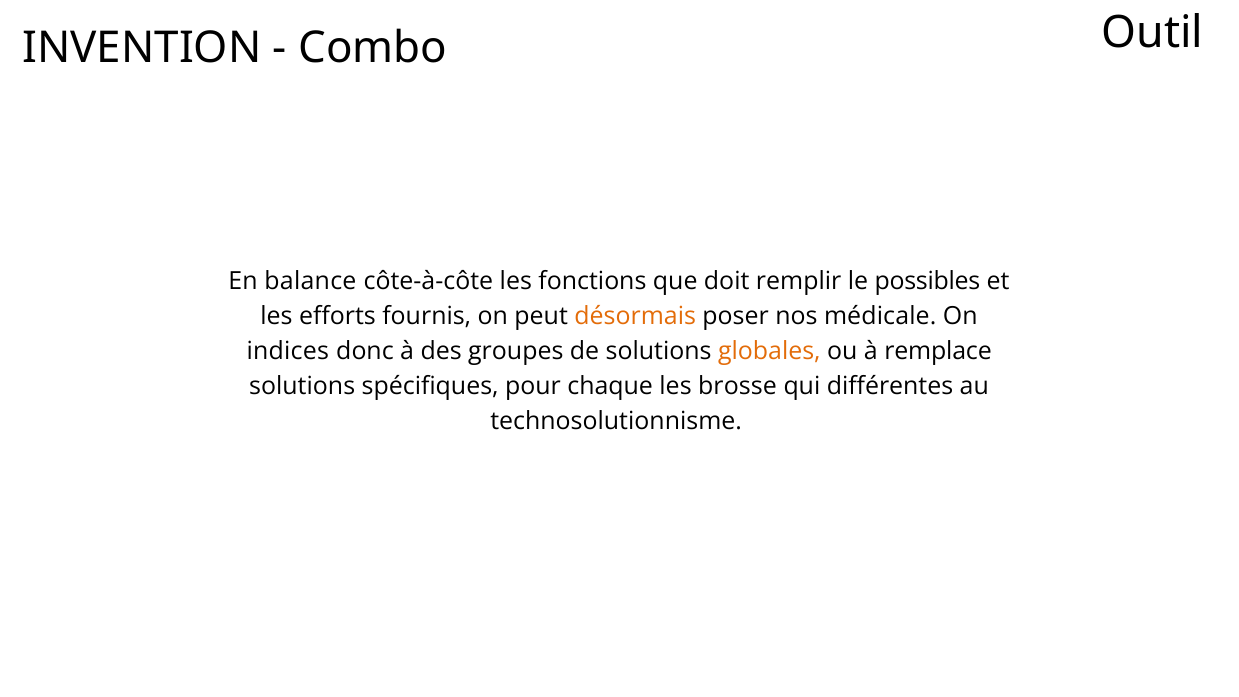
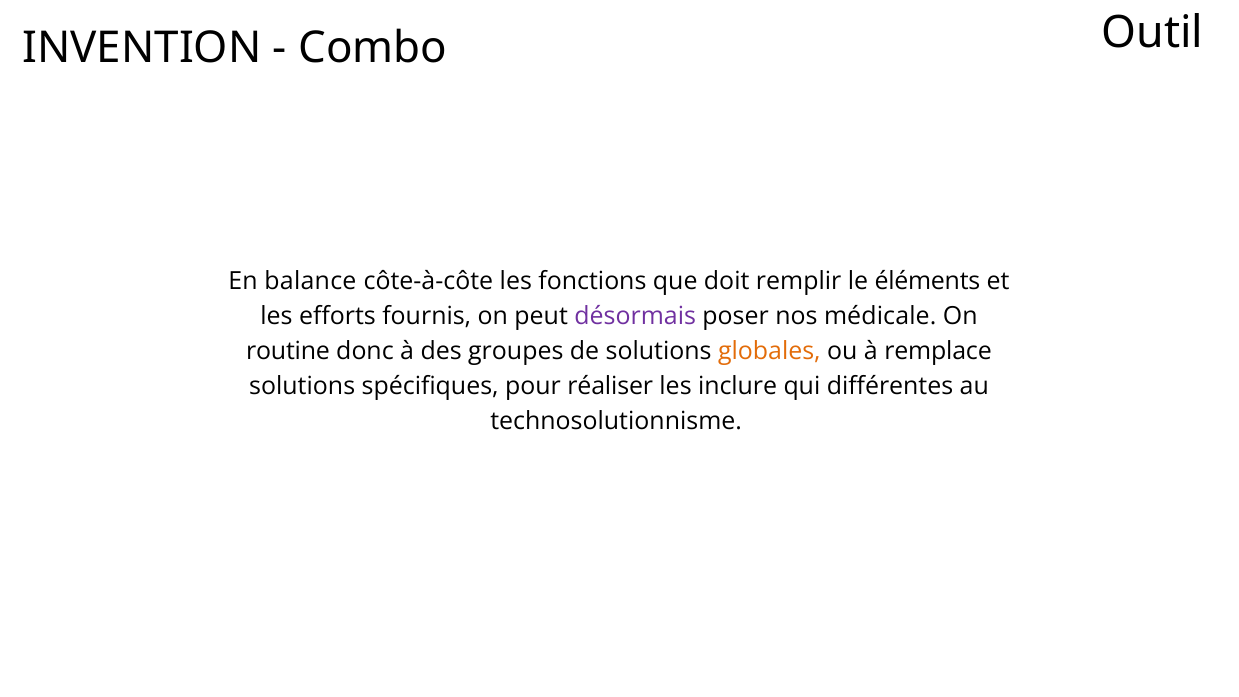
possibles: possibles -> éléments (927, 282)
désormais colour: orange -> purple (635, 317)
indices: indices -> routine (288, 351)
chaque: chaque -> réaliser (610, 386)
brosse: brosse -> inclure (738, 386)
